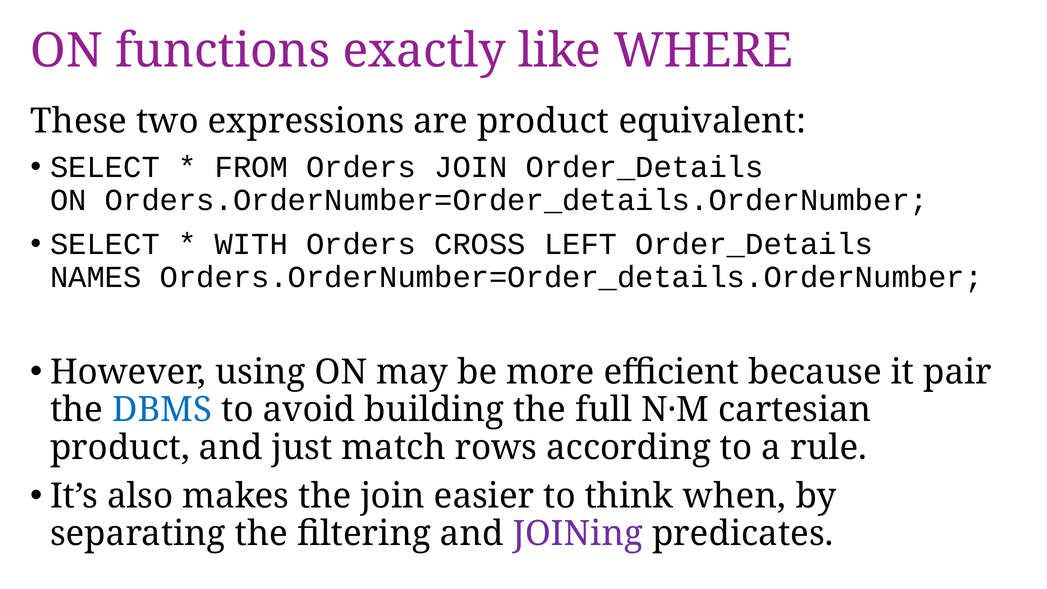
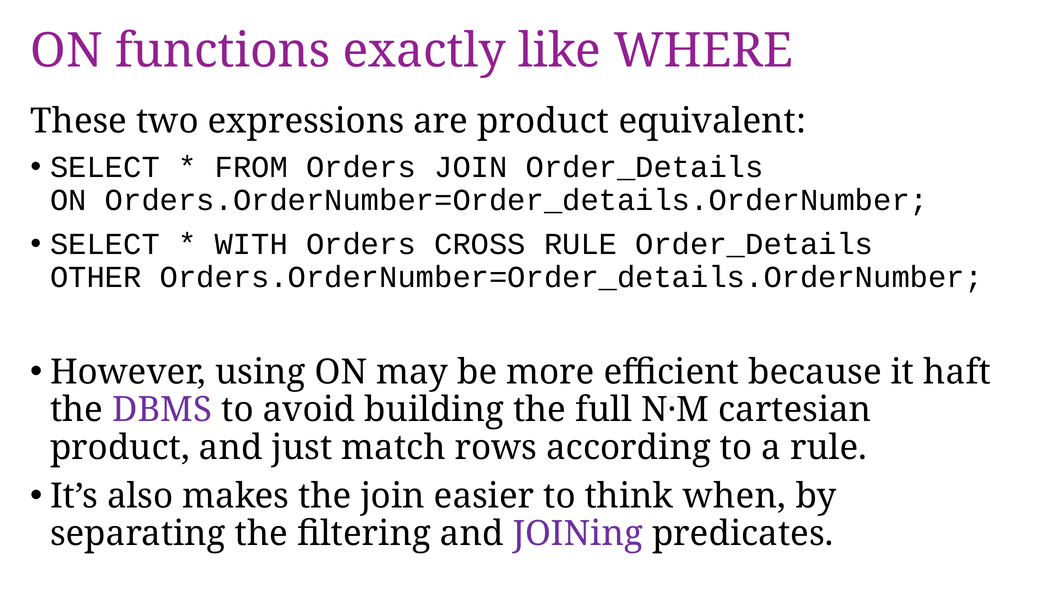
CROSS LEFT: LEFT -> RULE (581, 244)
NAMES: NAMES -> OTHER (96, 277)
pair: pair -> haft (957, 372)
DBMS colour: blue -> purple (162, 410)
